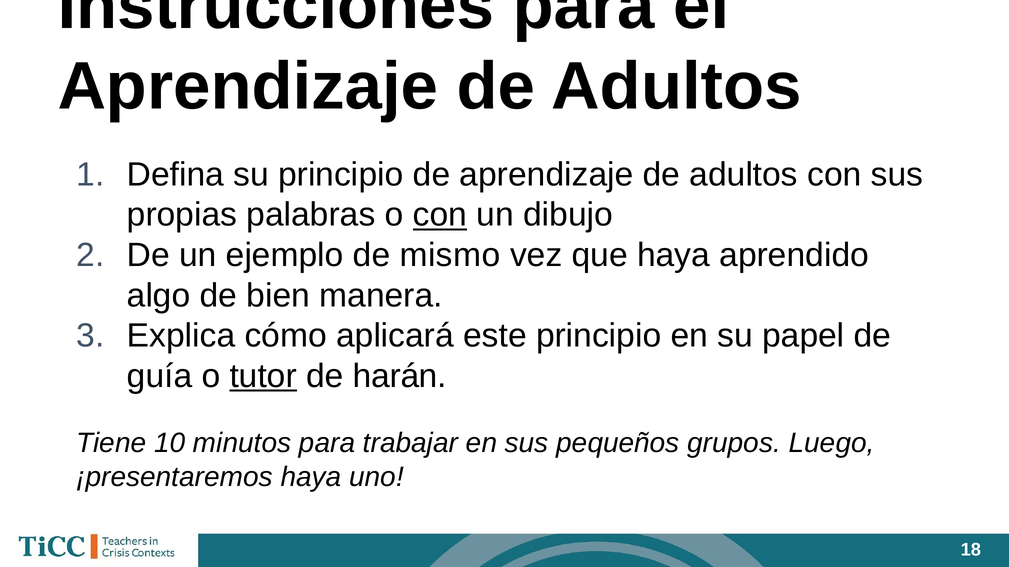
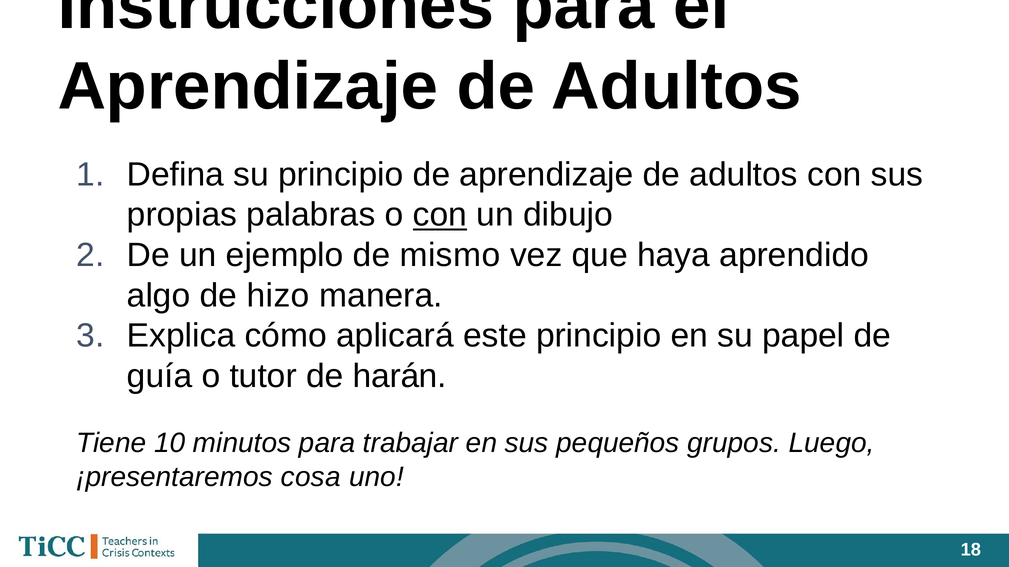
bien: bien -> hizo (278, 296)
tutor underline: present -> none (263, 377)
¡presentaremos haya: haya -> cosa (311, 477)
